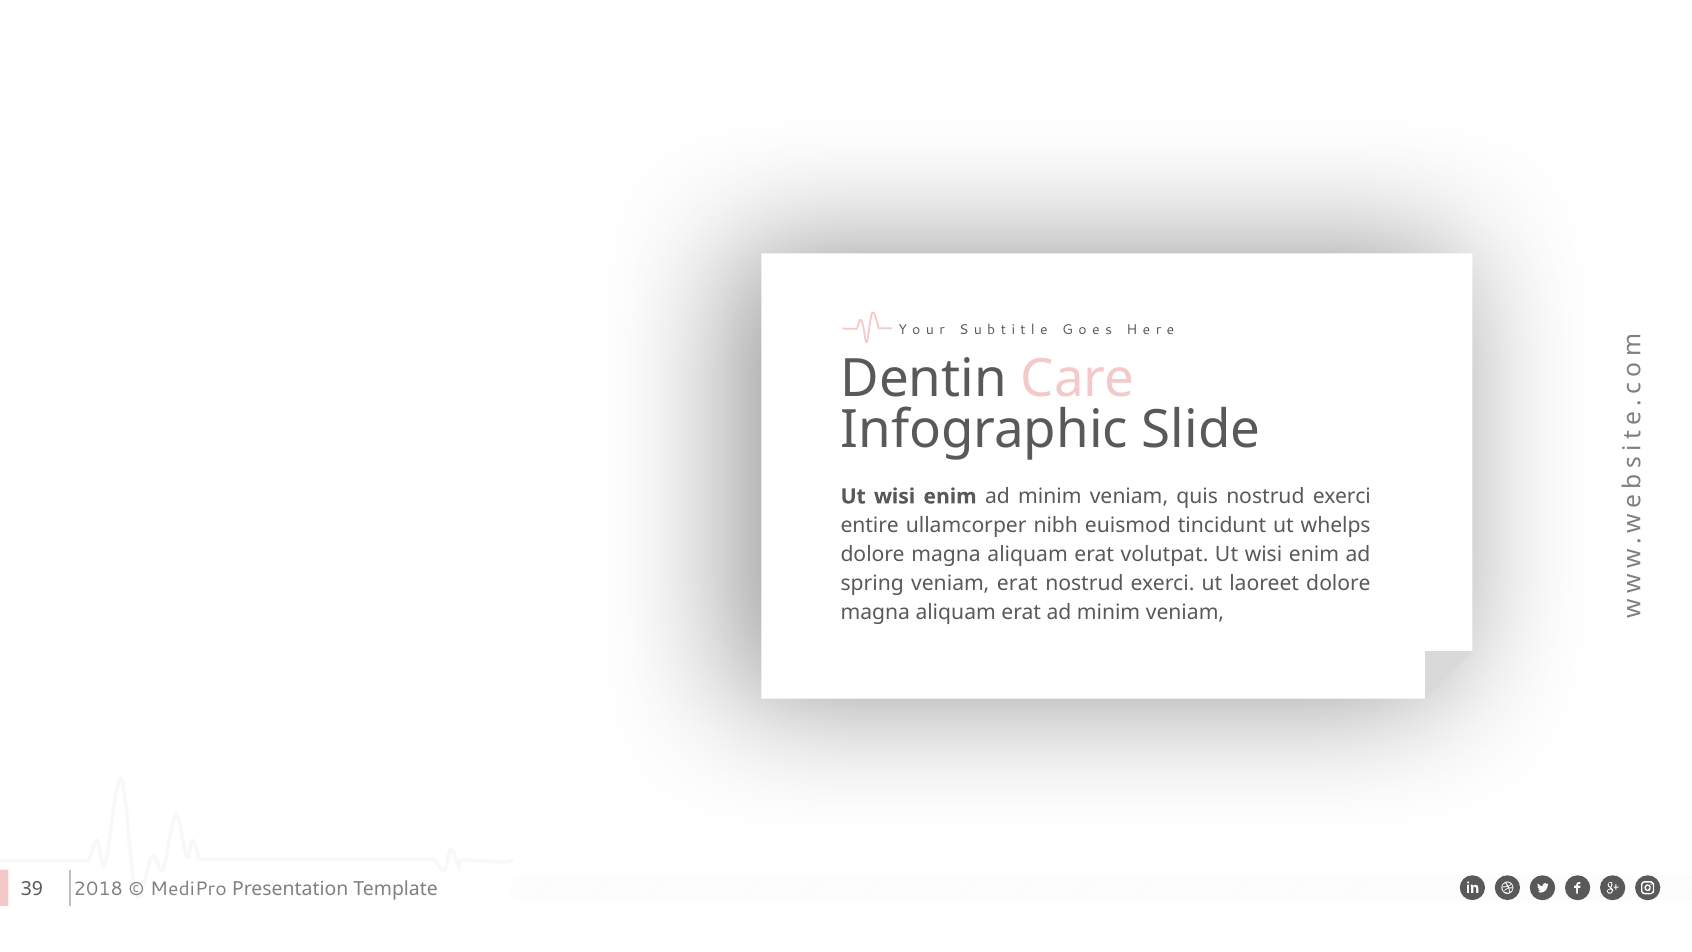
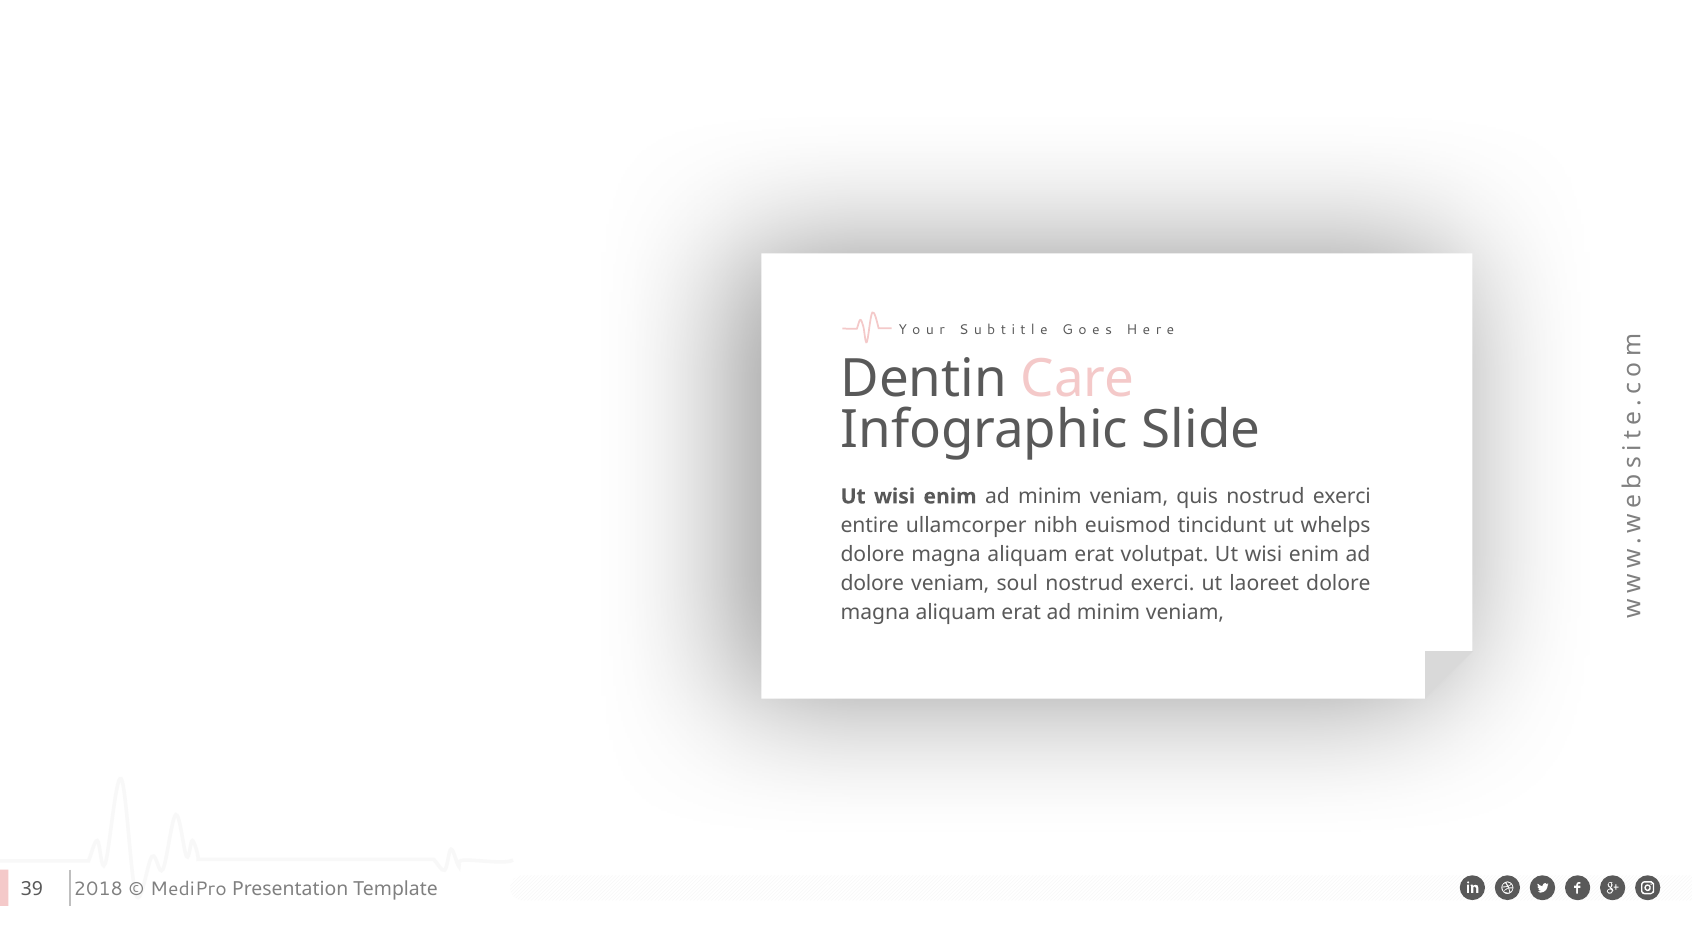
spring: spring -> dolore (872, 583)
veniam erat: erat -> soul (1017, 583)
